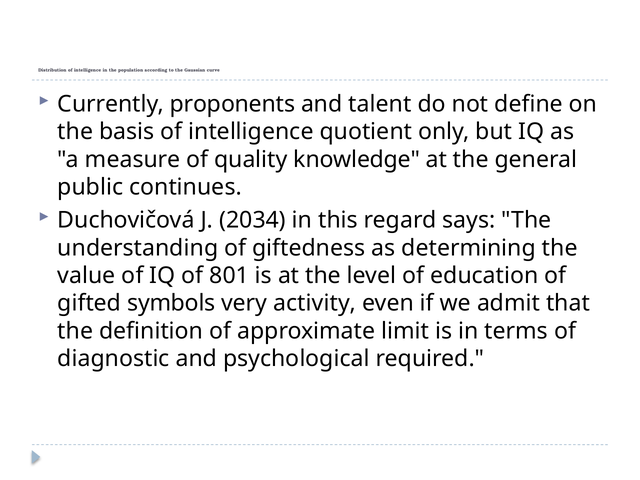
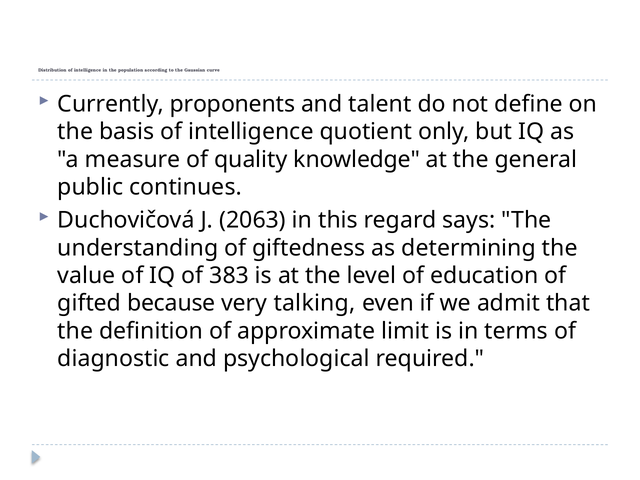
2034: 2034 -> 2063 (253, 220)
801: 801 -> 383 (229, 276)
symbols: symbols -> because (171, 303)
activity: activity -> talking (315, 303)
